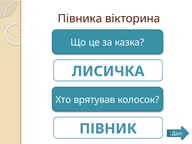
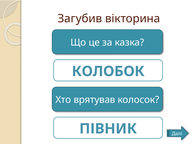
Півника: Півника -> Загубив (80, 19)
ЛИСИЧКА: ЛИСИЧКА -> КОЛОБОК (108, 71)
